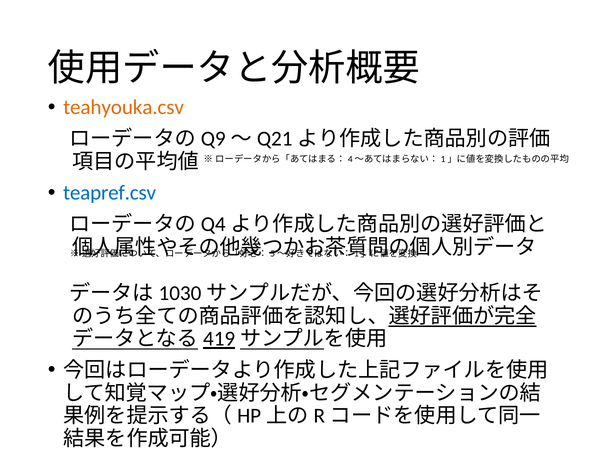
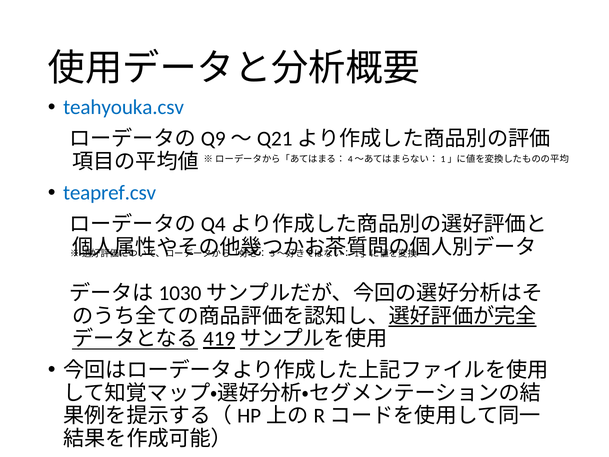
teahyouka.csv colour: orange -> blue (124, 107)
